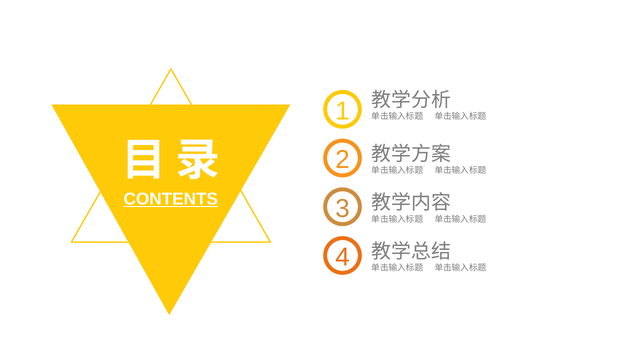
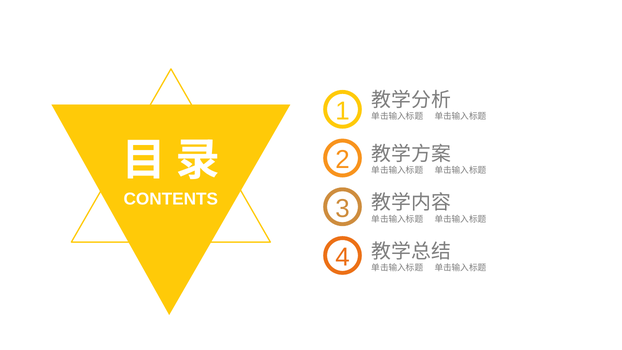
CONTENTS underline: present -> none (171, 199)
